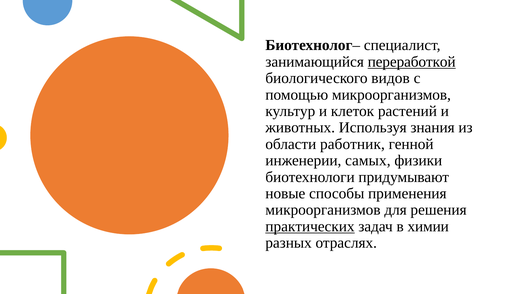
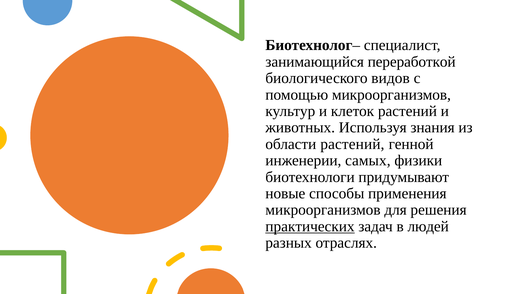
переработкой underline: present -> none (412, 62)
области работник: работник -> растений (352, 144)
химии: химии -> людей (428, 227)
